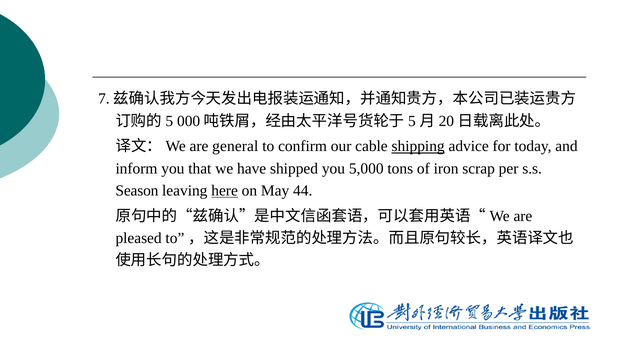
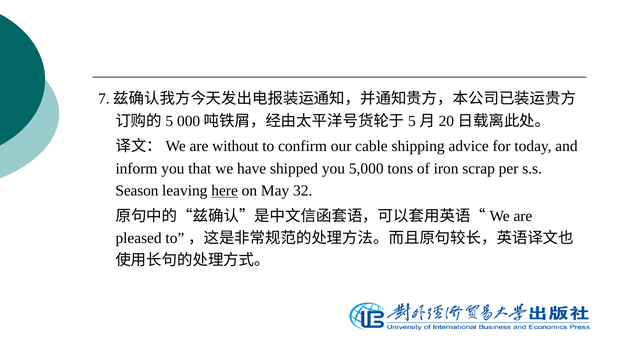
general: general -> without (235, 146)
shipping underline: present -> none (418, 146)
44: 44 -> 32 (303, 191)
